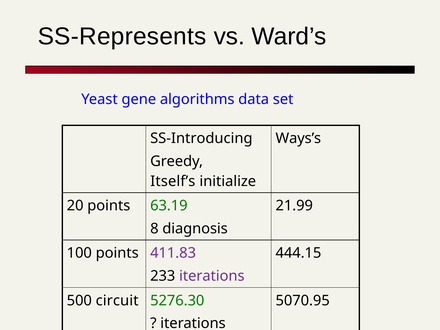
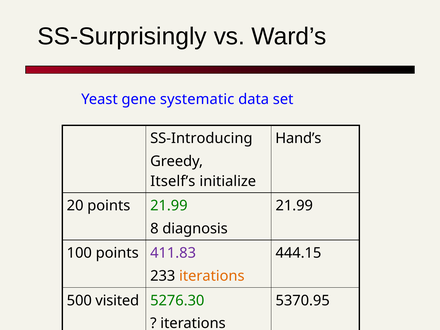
SS-Represents: SS-Represents -> SS-Surprisingly (122, 37)
algorithms: algorithms -> systematic (197, 99)
Ways’s: Ways’s -> Hand’s (298, 138)
points 63.19: 63.19 -> 21.99 (169, 206)
iterations colour: purple -> orange (212, 276)
circuit: circuit -> visited (117, 301)
5070.95: 5070.95 -> 5370.95 (303, 301)
